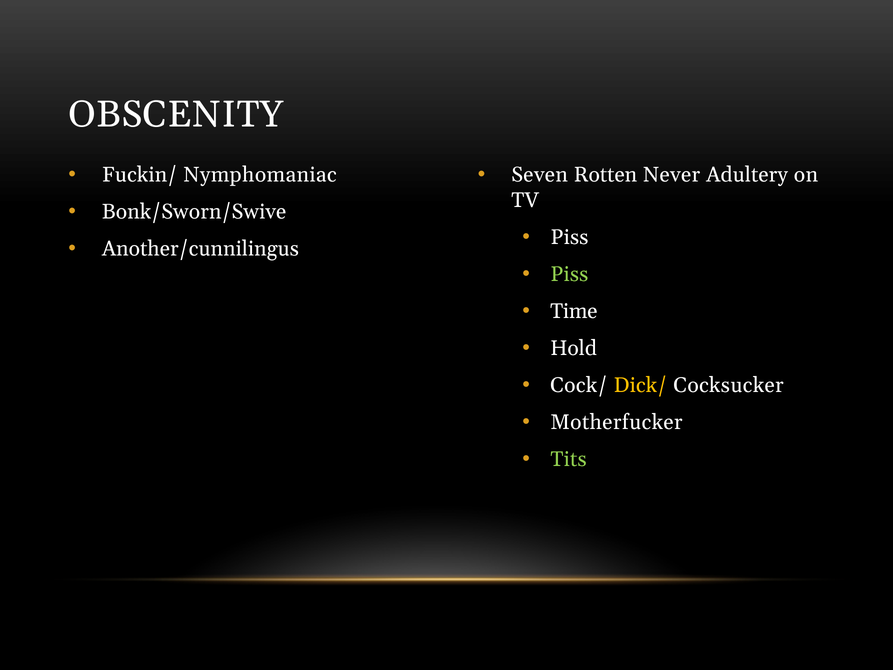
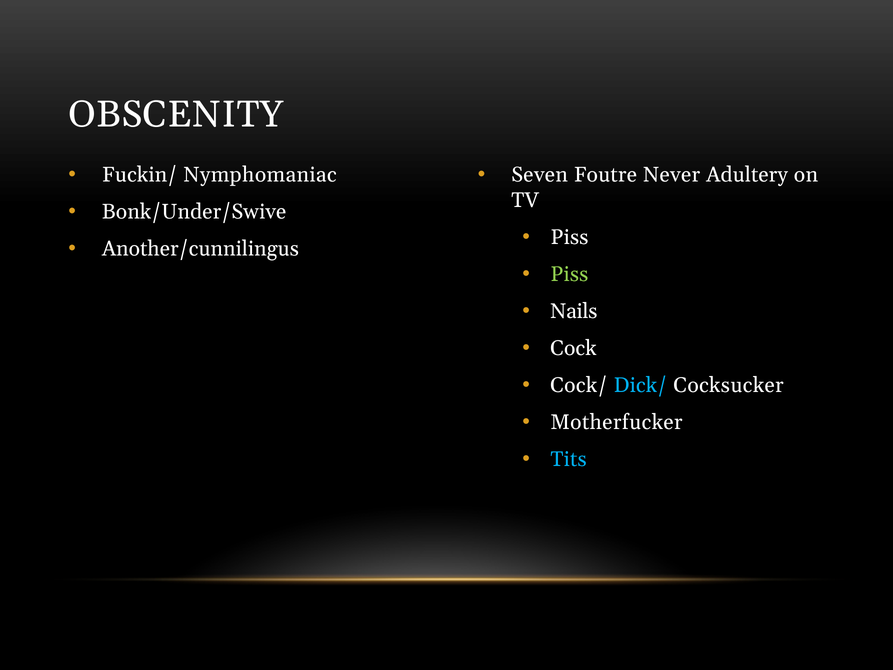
Rotten: Rotten -> Foutre (605, 175)
Bonk/Sworn/Swive: Bonk/Sworn/Swive -> Bonk/Under/Swive (194, 212)
Time: Time -> Nails (574, 311)
Hold: Hold -> Cock (573, 348)
Dick/ colour: yellow -> light blue (640, 385)
Tits colour: light green -> light blue (569, 459)
